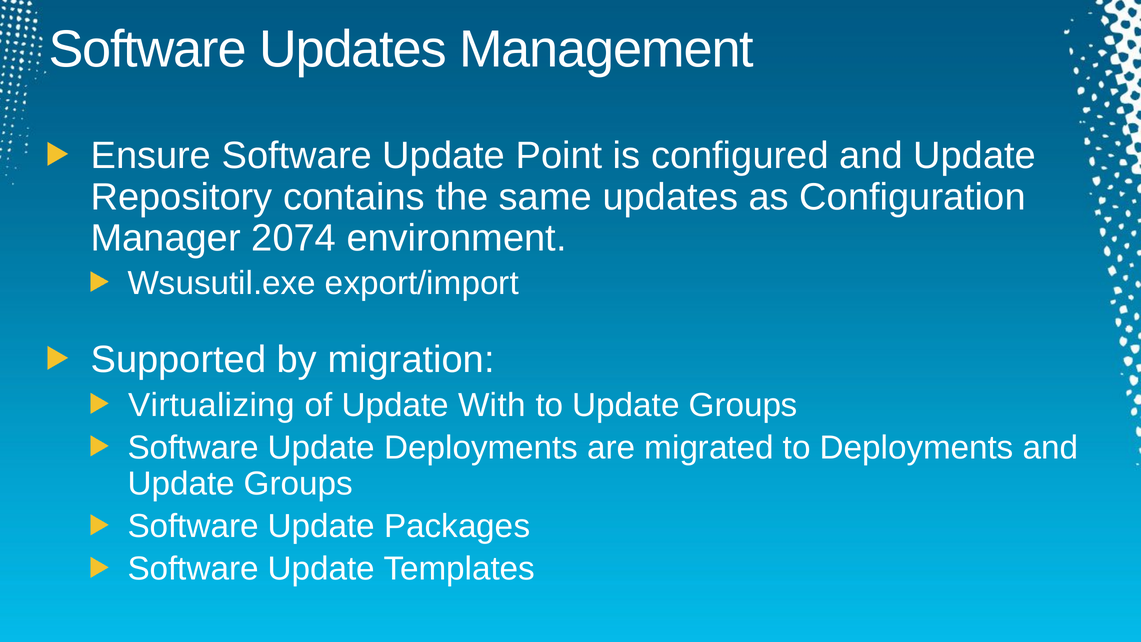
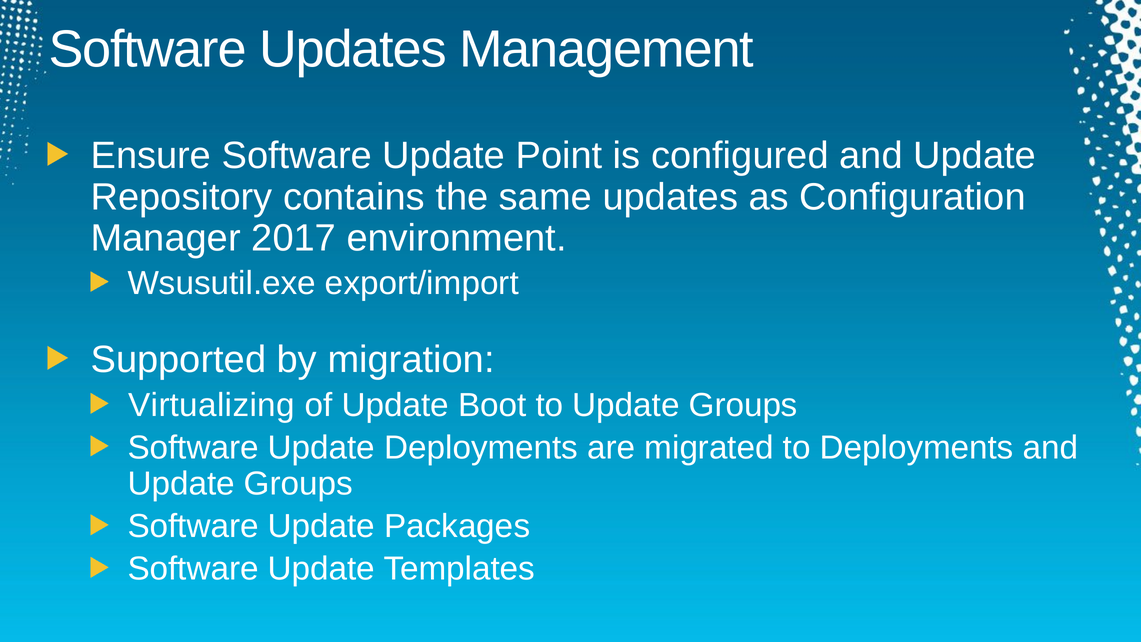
2074: 2074 -> 2017 (294, 238)
With: With -> Boot (492, 405)
